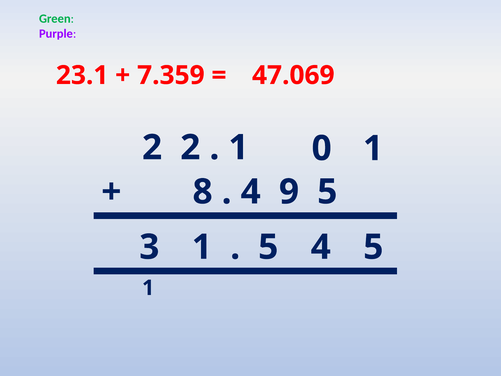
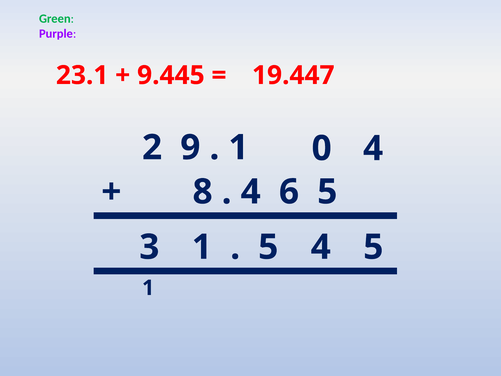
7.359: 7.359 -> 9.445 (171, 75)
47.069: 47.069 -> 19.447 (293, 75)
2 2: 2 -> 9 (190, 147)
0 1: 1 -> 4 (373, 148)
9: 9 -> 6 (289, 192)
